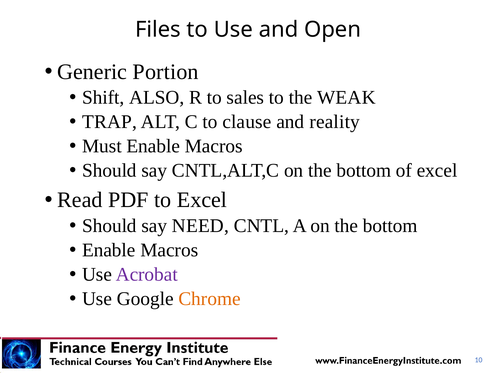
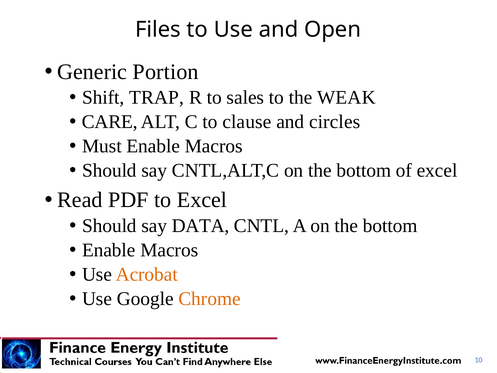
ALSO: ALSO -> TRAP (157, 98)
TRAP: TRAP -> CARE (110, 122)
reality: reality -> circles (335, 122)
NEED: NEED -> DATA (201, 226)
Acrobat colour: purple -> orange (147, 274)
